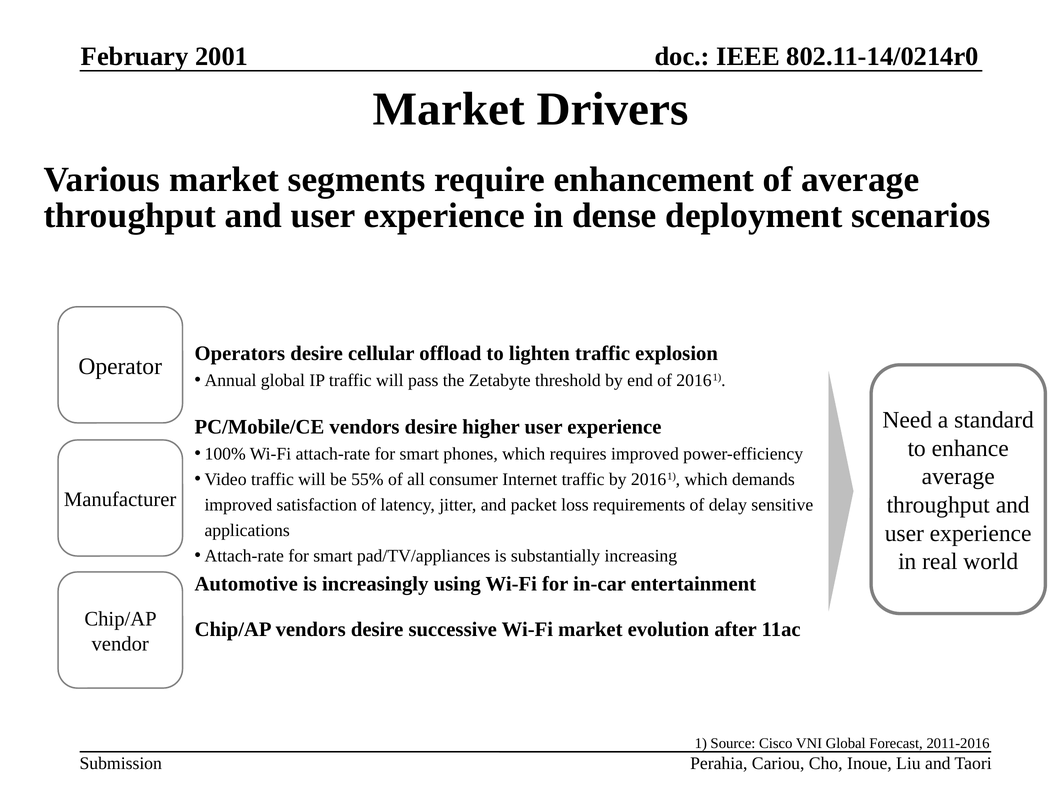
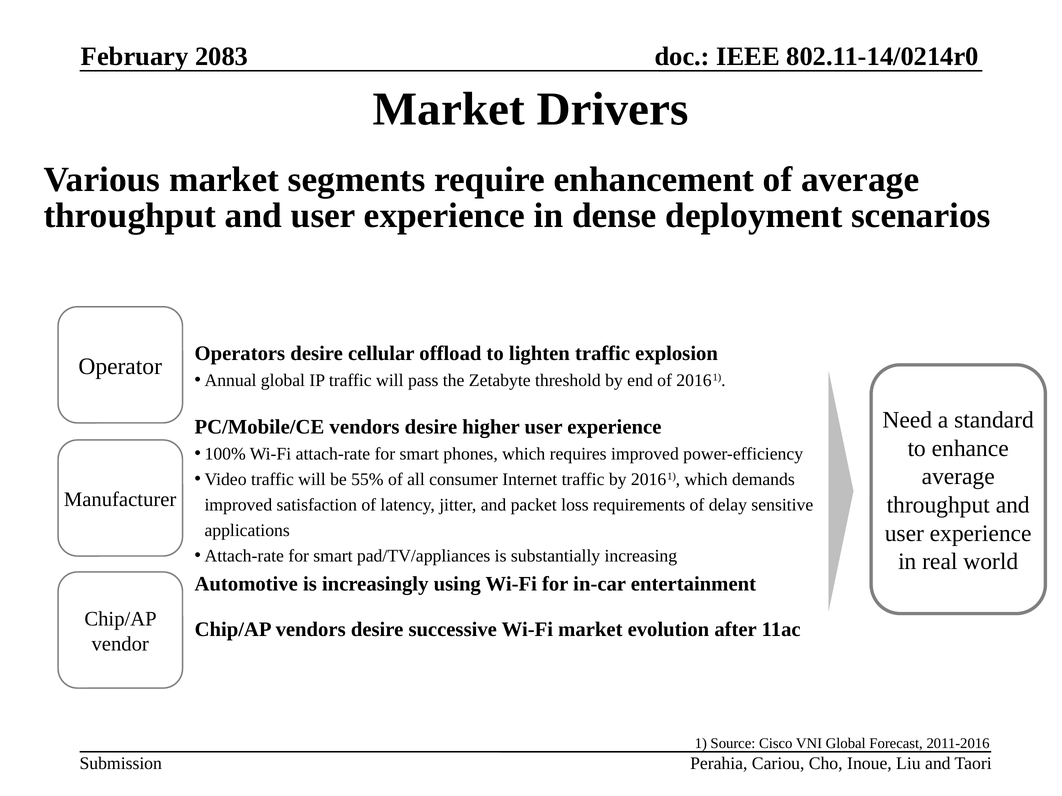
2001: 2001 -> 2083 (222, 57)
